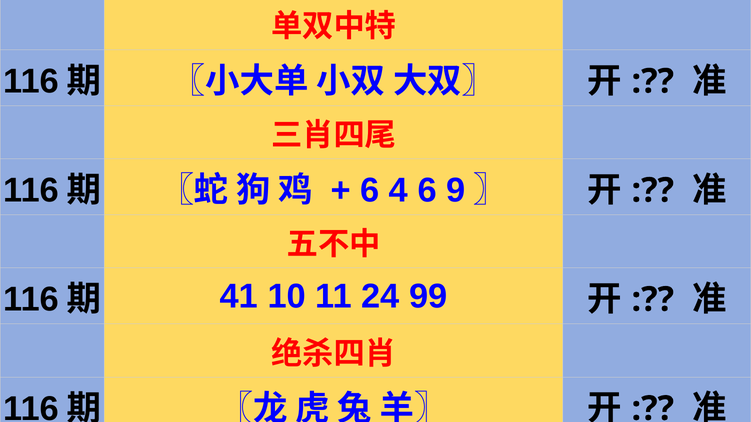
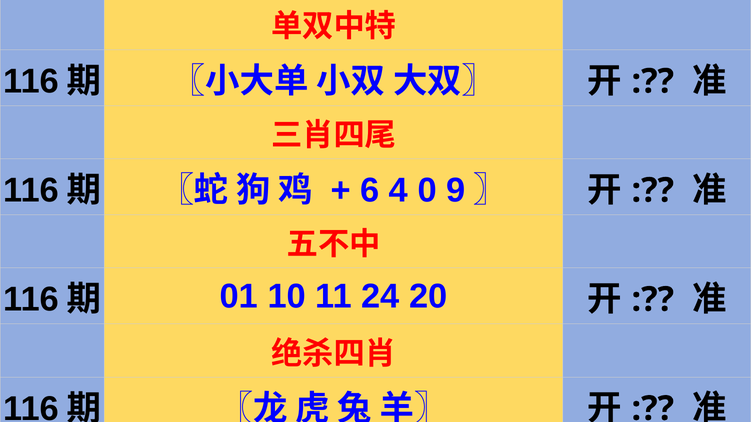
4 6: 6 -> 0 (427, 191)
41: 41 -> 01 (239, 297)
99: 99 -> 20 (428, 297)
